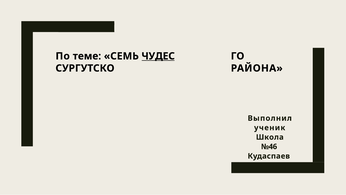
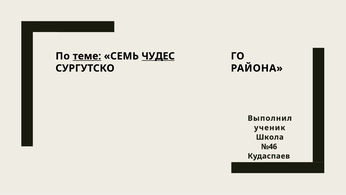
теме underline: none -> present (87, 56)
